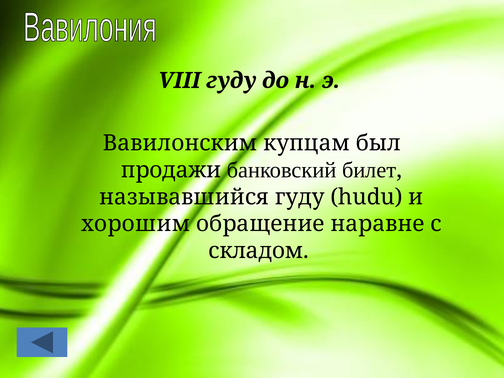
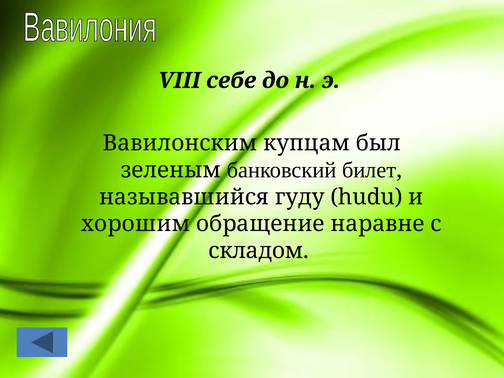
VIII гуду: гуду -> себе (231, 81)
продажи: продажи -> зеленым (171, 170)
